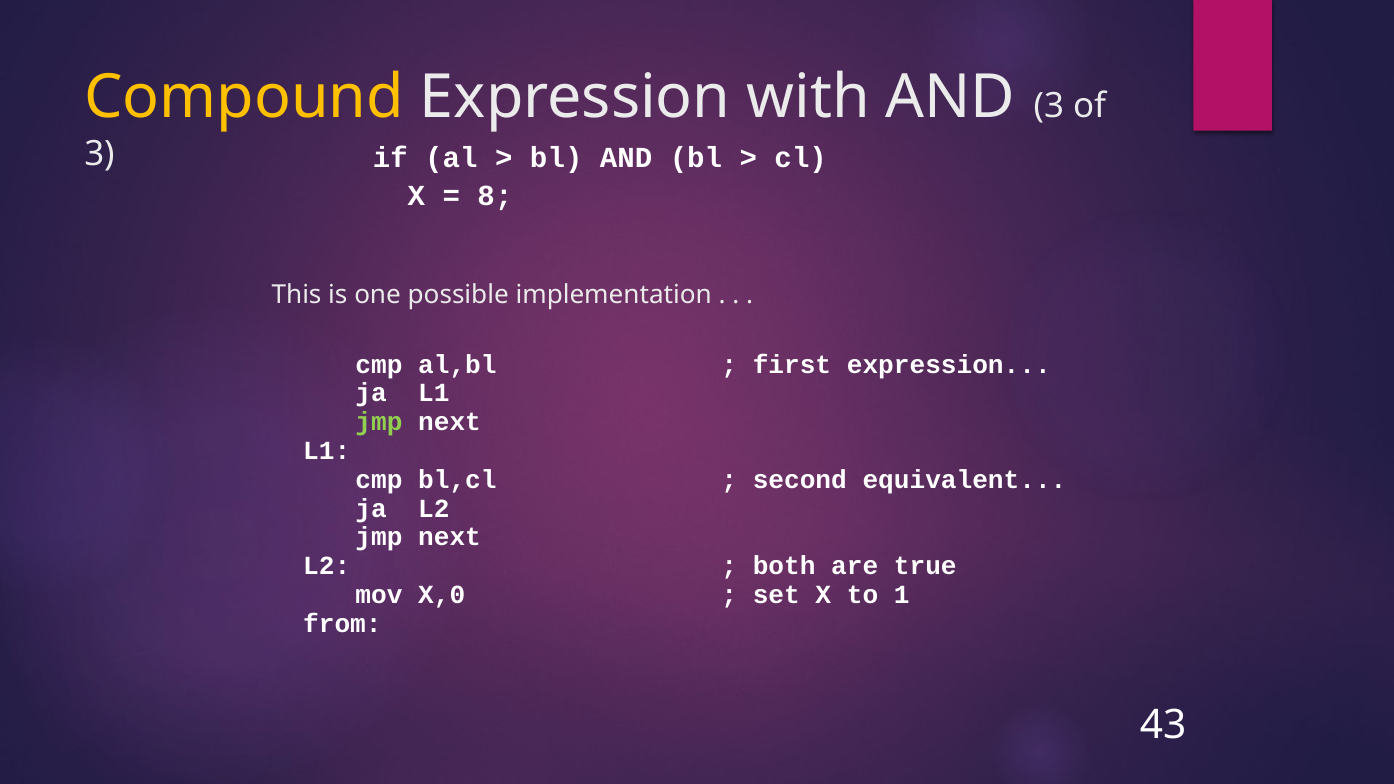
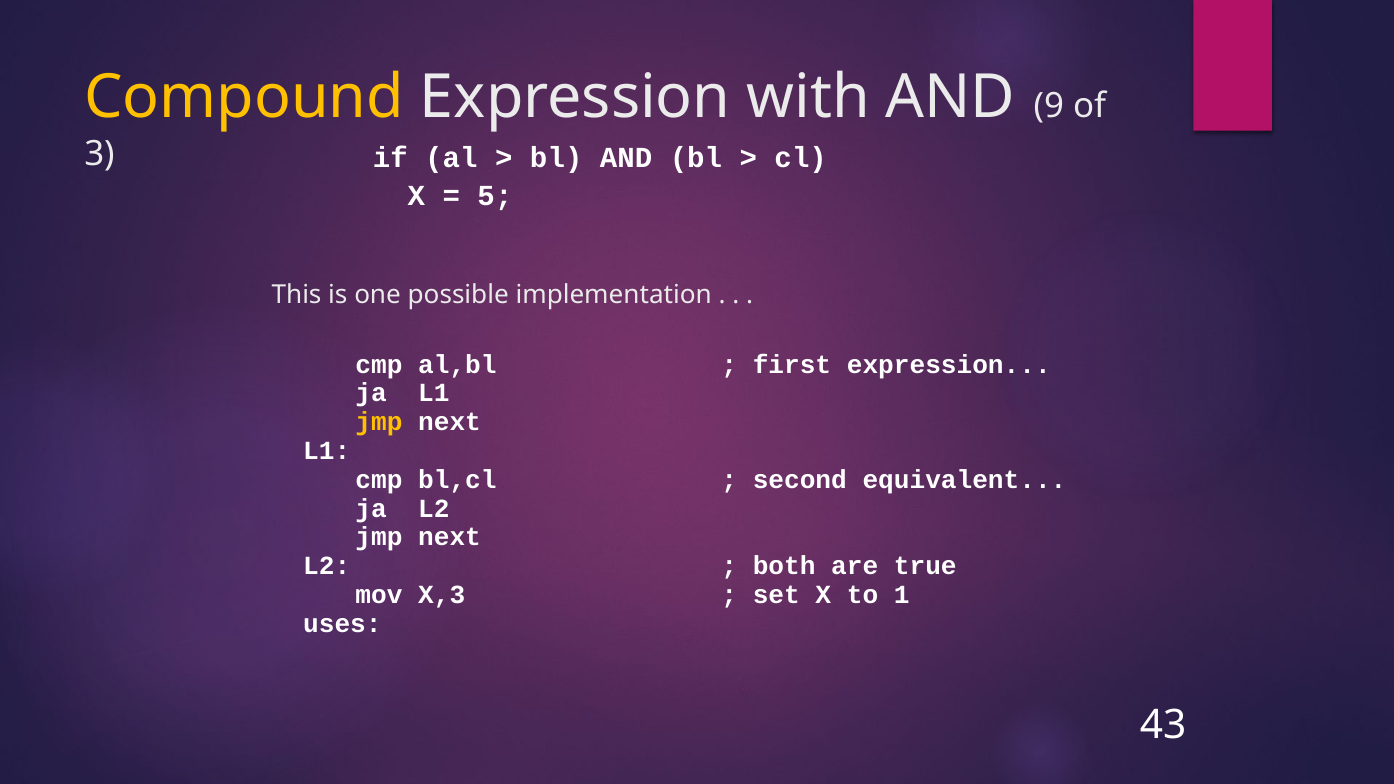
AND 3: 3 -> 9 (1049, 107)
8: 8 -> 5 (495, 196)
jmp colour: light green -> yellow (379, 422)
X,0: X,0 -> X,3 (442, 595)
from: from -> uses (342, 624)
